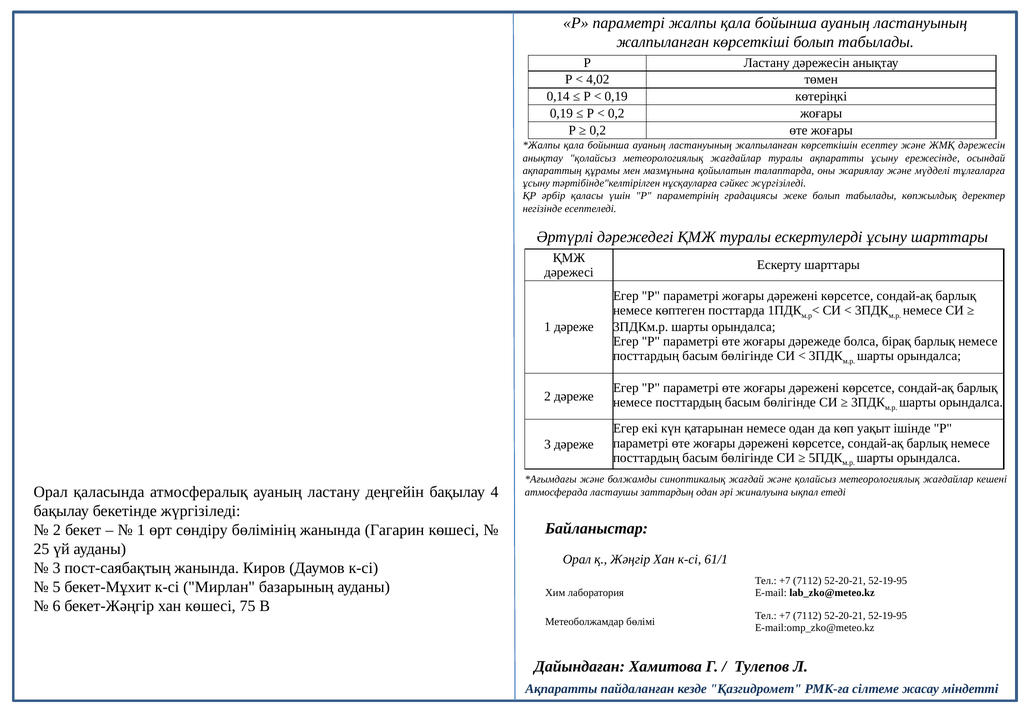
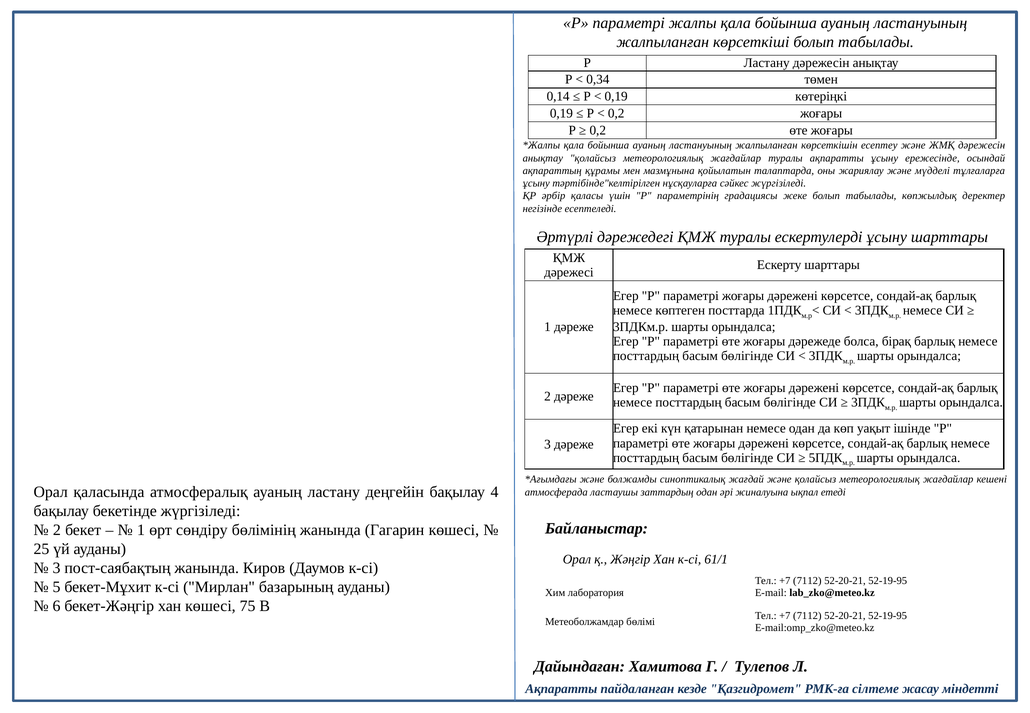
4,02: 4,02 -> 0,34 (598, 79)
